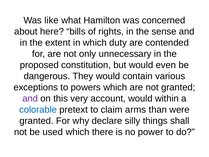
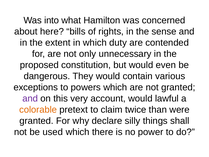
like: like -> into (52, 20)
within: within -> lawful (167, 98)
colorable colour: blue -> orange (38, 110)
arms: arms -> twice (136, 110)
